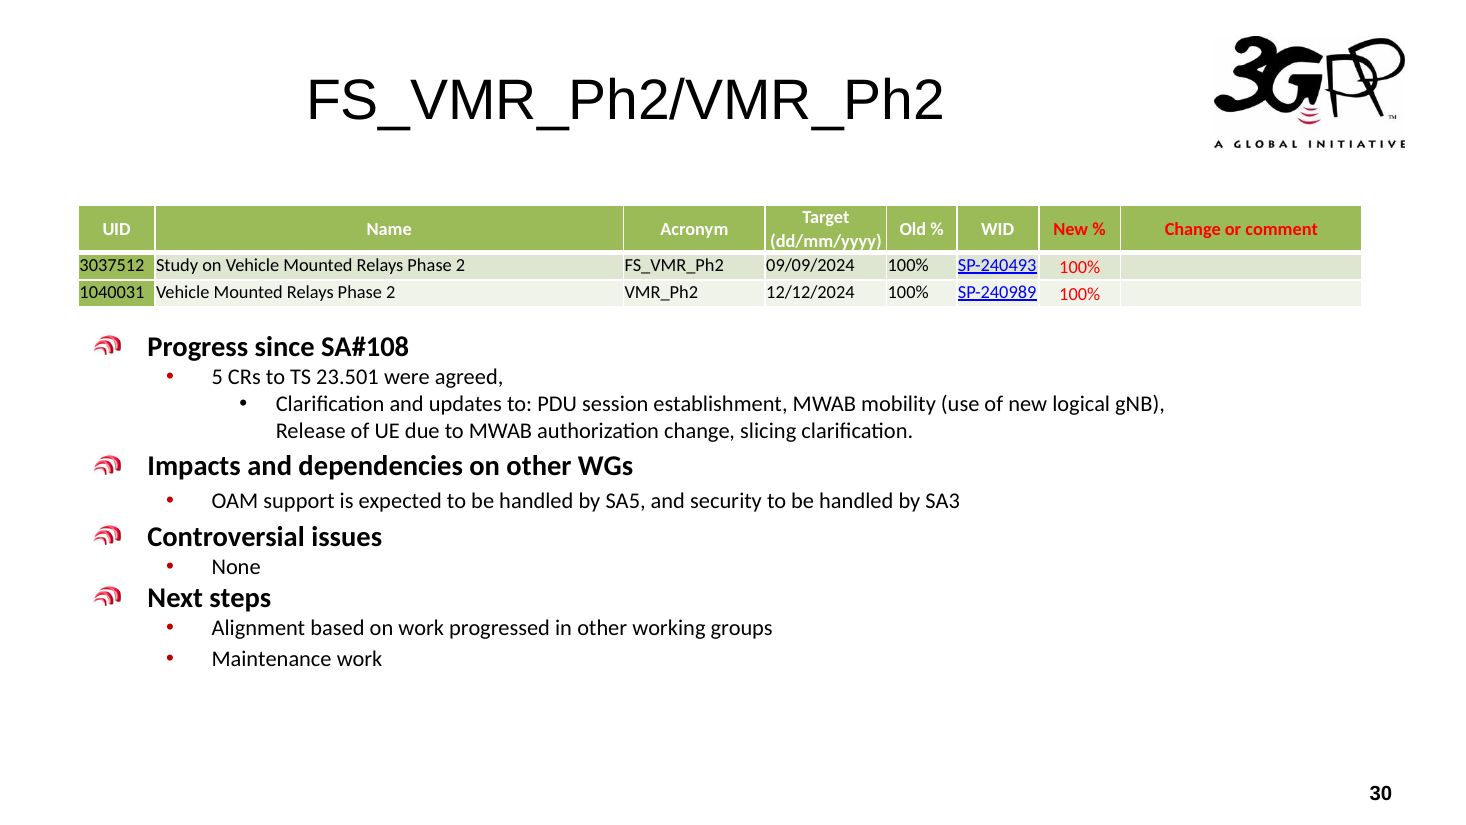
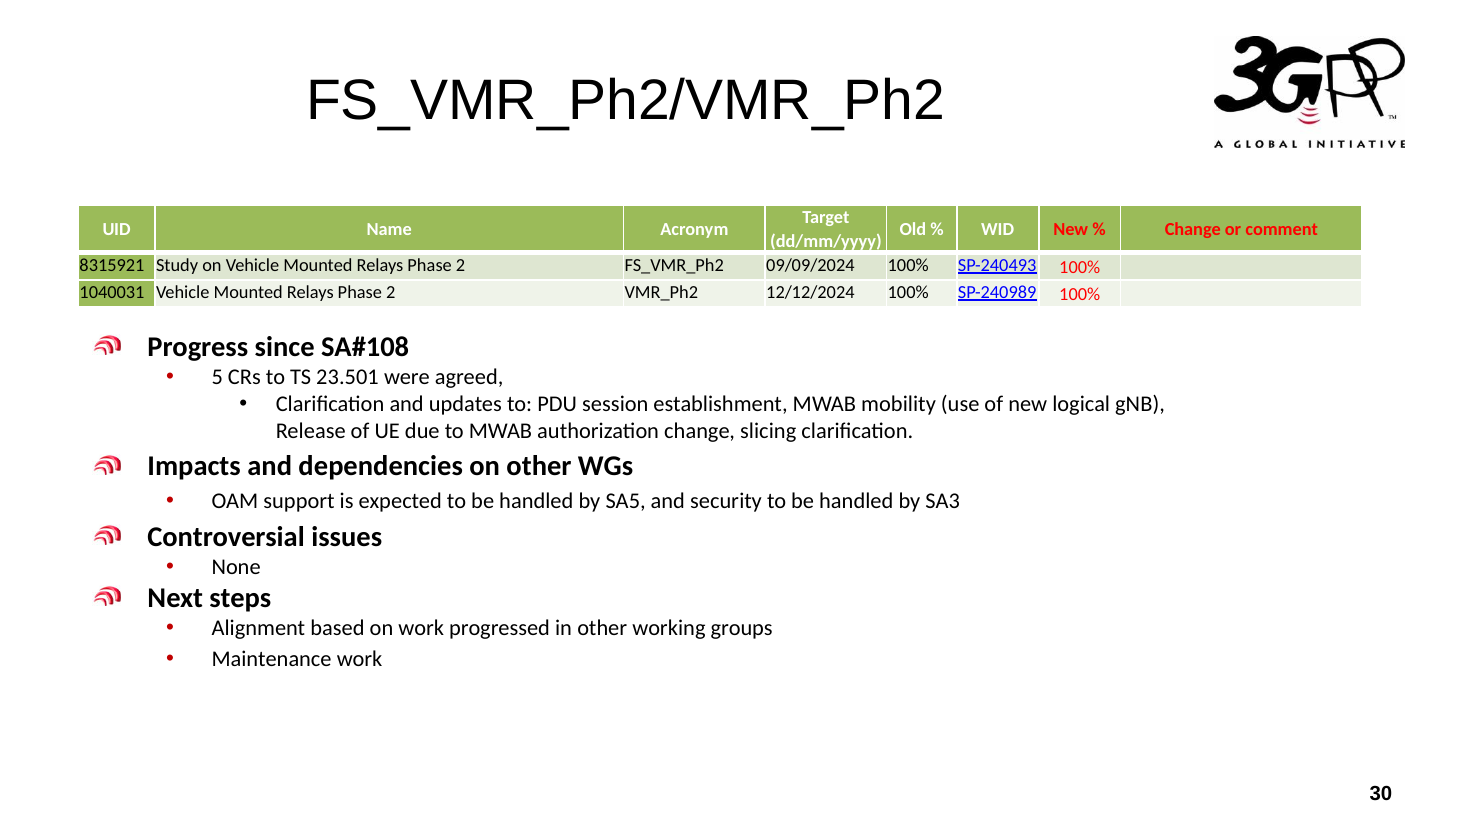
3037512: 3037512 -> 8315921 (112, 265)
